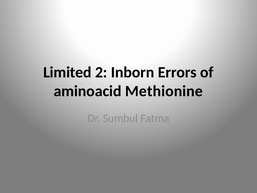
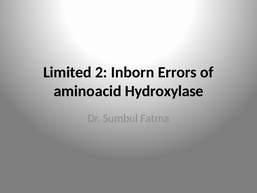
Methionine: Methionine -> Hydroxylase (164, 91)
